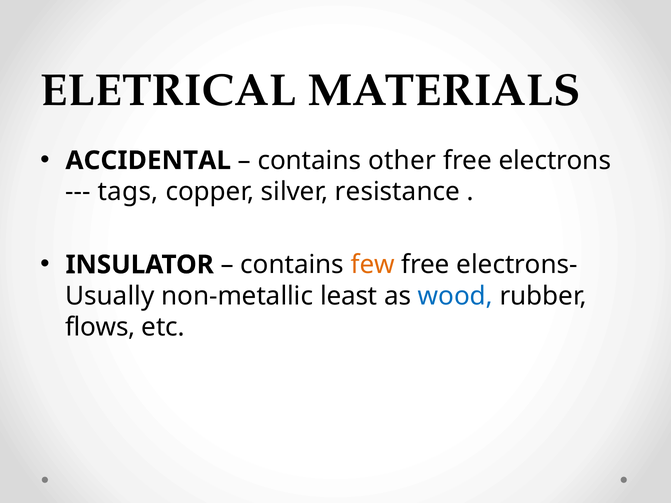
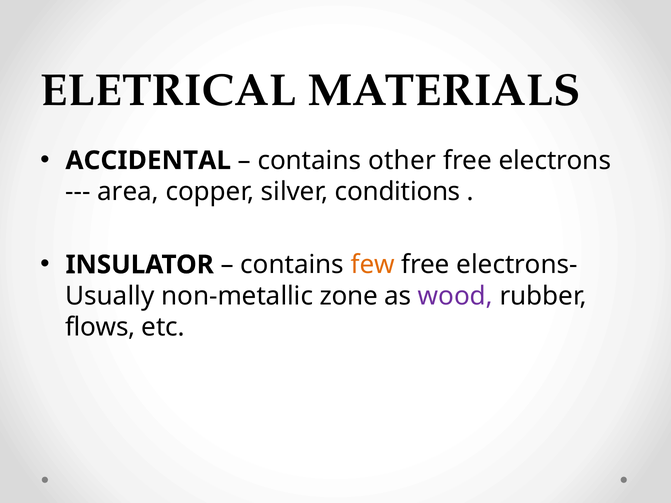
tags: tags -> area (128, 192)
resistance: resistance -> conditions (398, 192)
least: least -> zone (349, 296)
wood colour: blue -> purple (455, 296)
